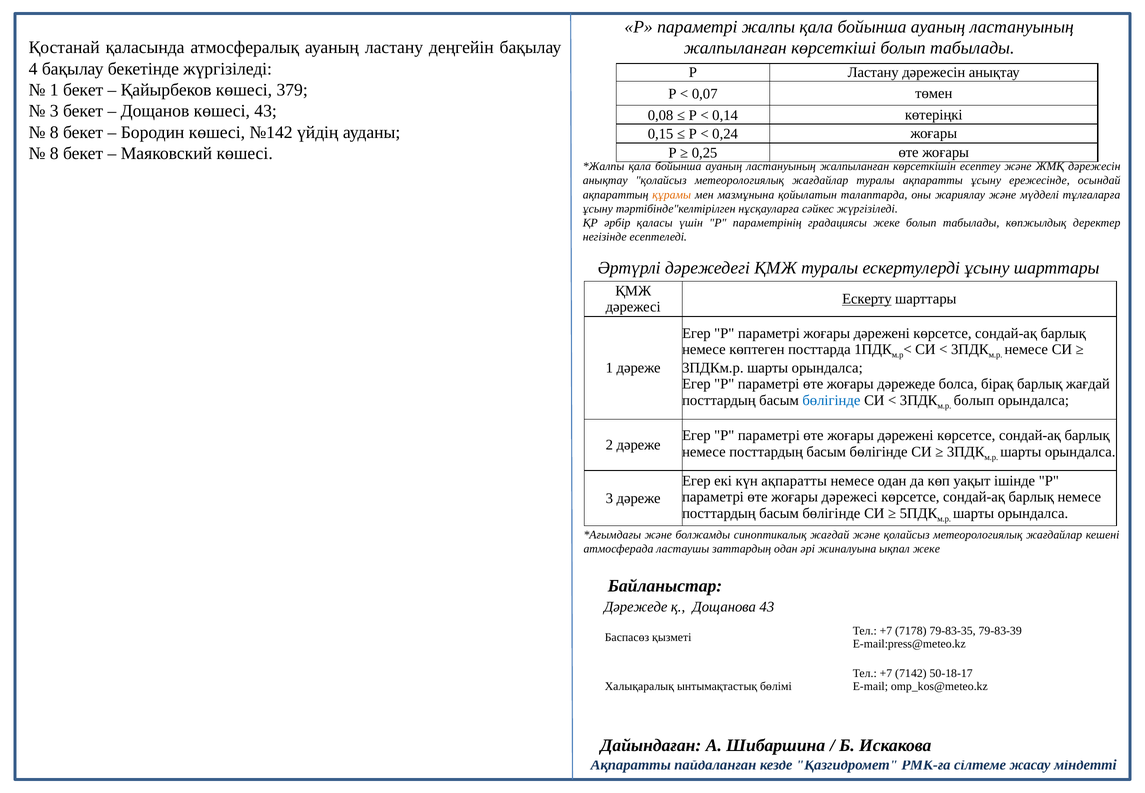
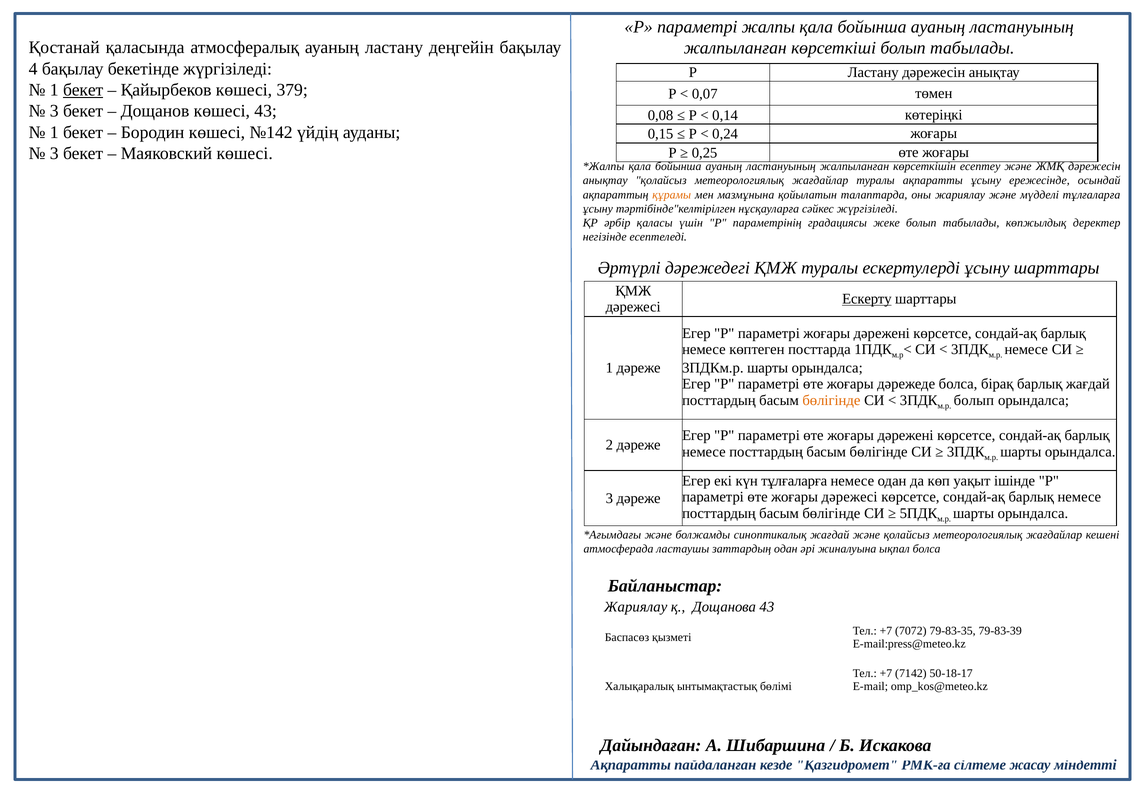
бекет underline: none -> present (83, 90)
8: 8 -> 1 (54, 132)
8: 8 -> 3 (54, 153)
бөлігінде colour: blue -> orange (831, 400)
күн ақпаратты: ақпаратты -> тұлғаларға (794, 481)
ықпал жеке: жеке -> болса (927, 549)
Дәрежеде: Дәрежеде -> Жариялау (636, 607)
7178: 7178 -> 7072 (911, 630)
